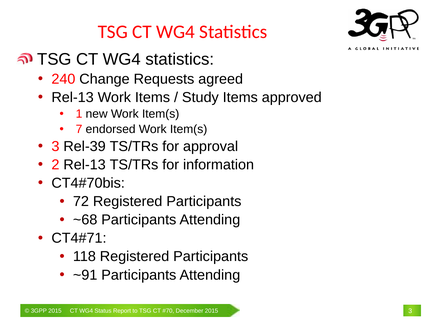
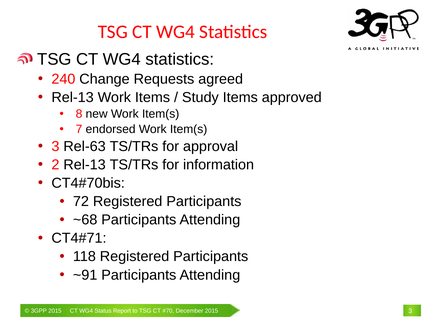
1: 1 -> 8 (79, 114)
Rel-39: Rel-39 -> Rel-63 (85, 147)
